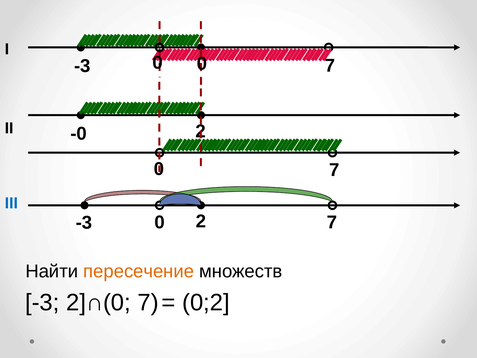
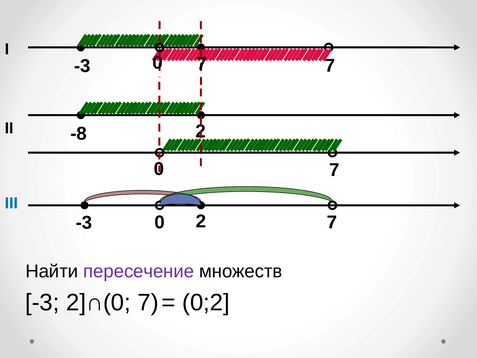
0: 0 -> 7 (202, 64)
-0: -0 -> -8 (79, 134)
пересечение colour: orange -> purple (139, 271)
